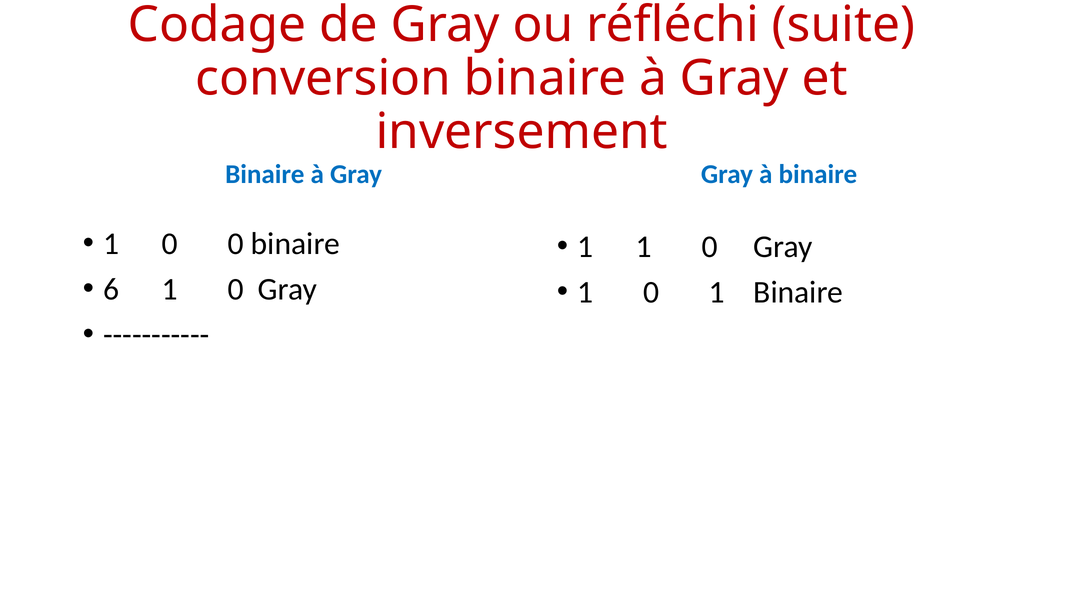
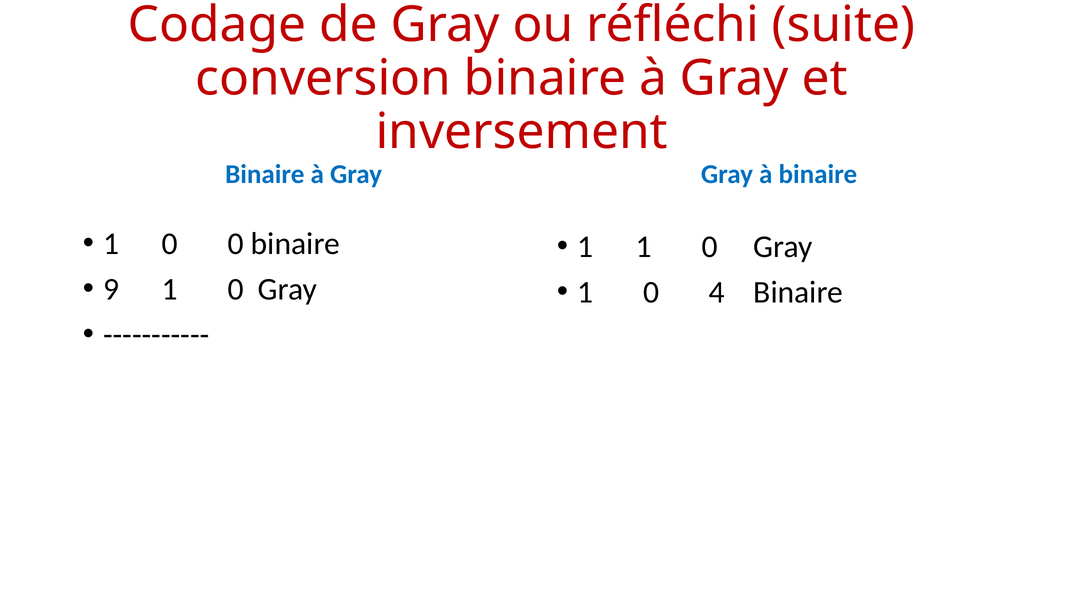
6: 6 -> 9 (111, 289)
0 1: 1 -> 4 (717, 292)
